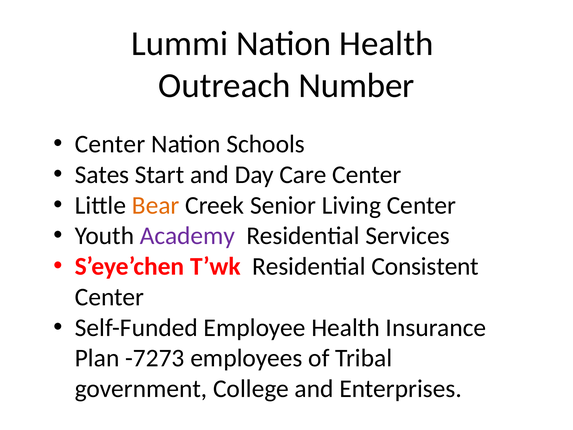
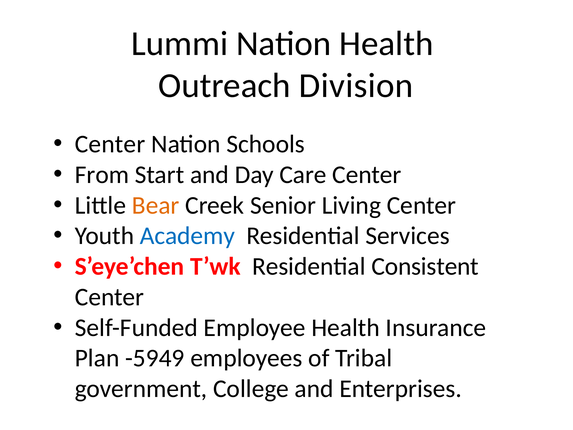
Number: Number -> Division (356, 85)
Sates: Sates -> From (102, 175)
Academy colour: purple -> blue (187, 236)
-7273: -7273 -> -5949 (155, 358)
